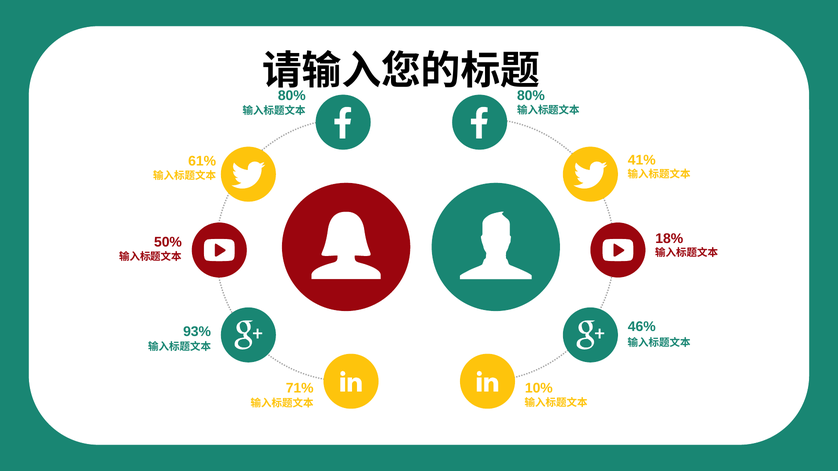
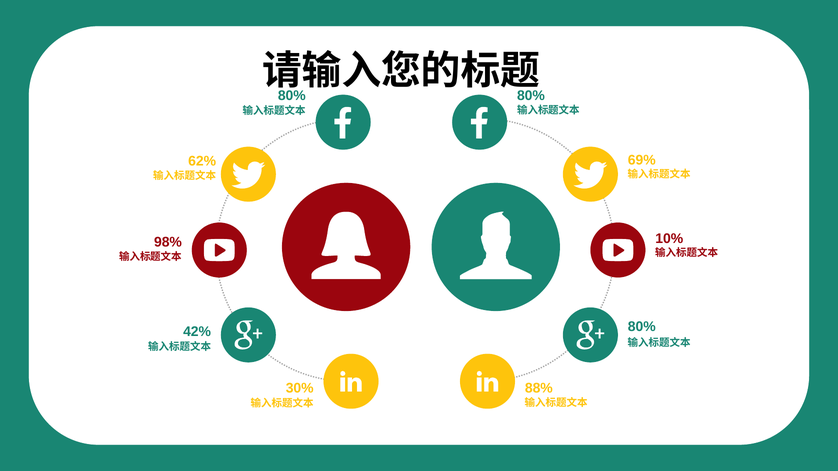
41%: 41% -> 69% (642, 160)
61%: 61% -> 62% (202, 161)
18%: 18% -> 10% (669, 239)
50%: 50% -> 98% (168, 243)
46%: 46% -> 80% (642, 327)
93%: 93% -> 42% (197, 332)
71%: 71% -> 30% (300, 389)
10%: 10% -> 88% (539, 389)
